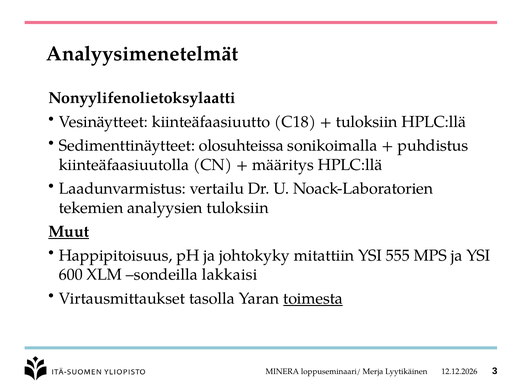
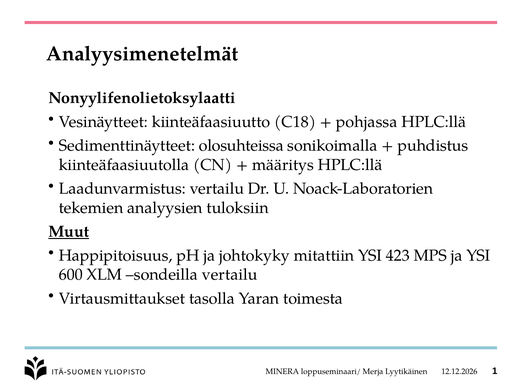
tuloksiin: tuloksiin -> pohjassa (367, 122)
555: 555 -> 423 (398, 256)
sondeilla lakkaisi: lakkaisi -> vertailu (230, 275)
toimesta underline: present -> none (313, 299)
3: 3 -> 1 (495, 372)
